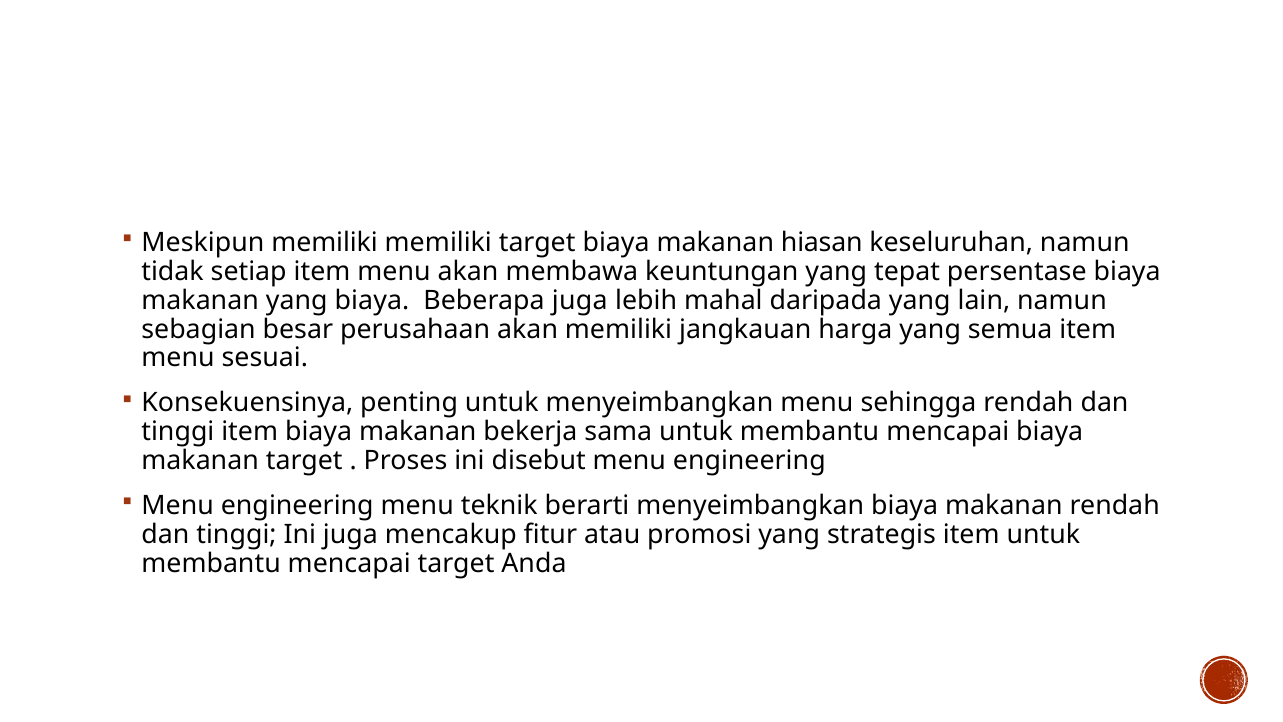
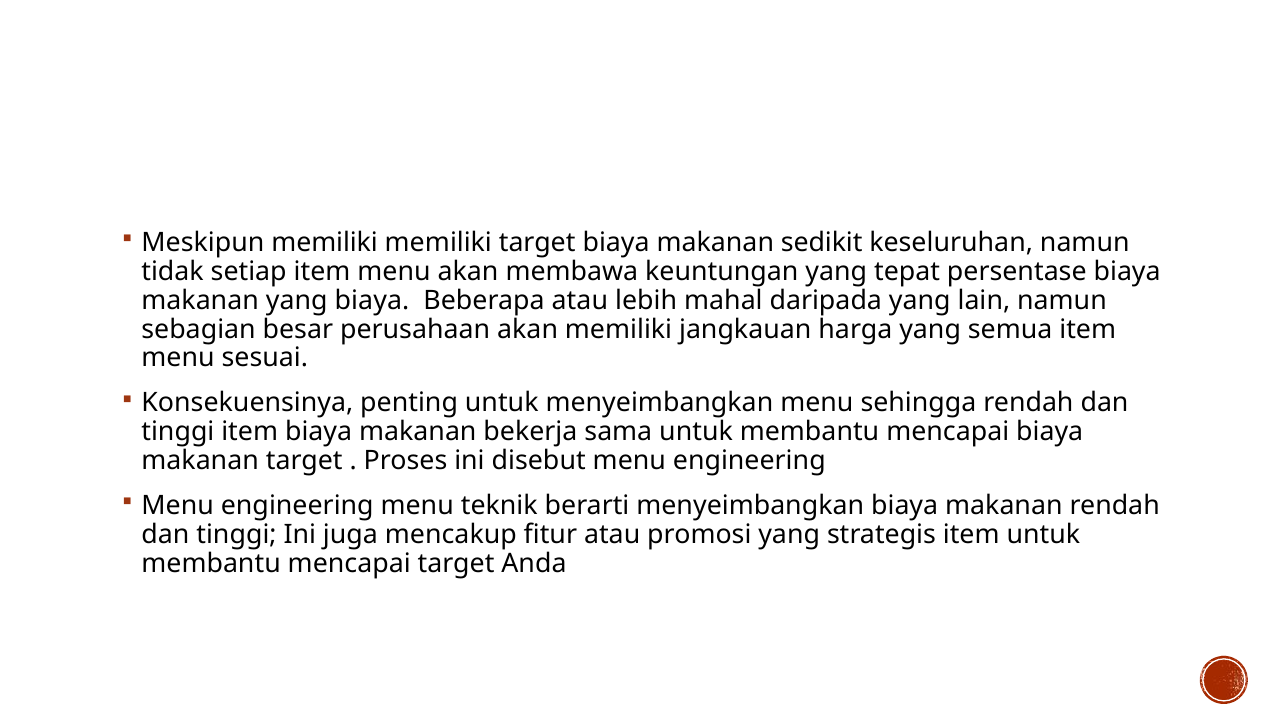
hiasan: hiasan -> sedikit (822, 242)
Beberapa juga: juga -> atau (580, 300)
